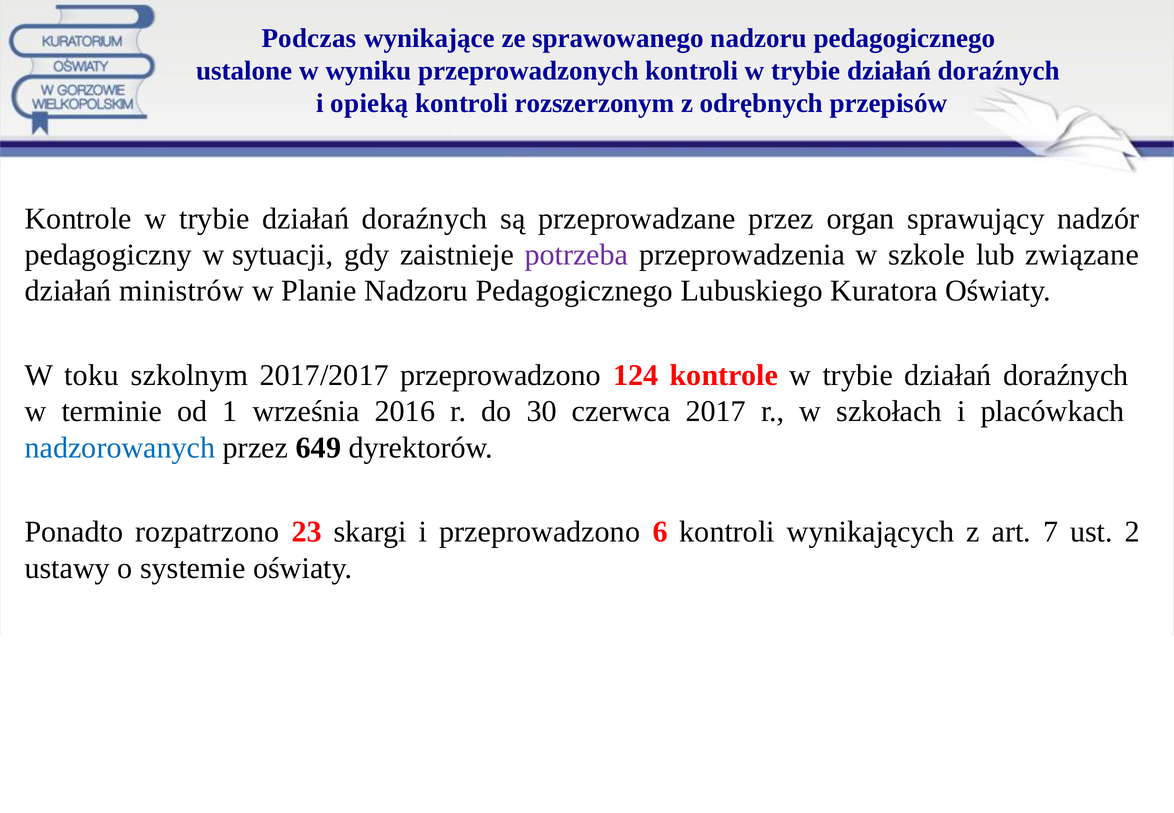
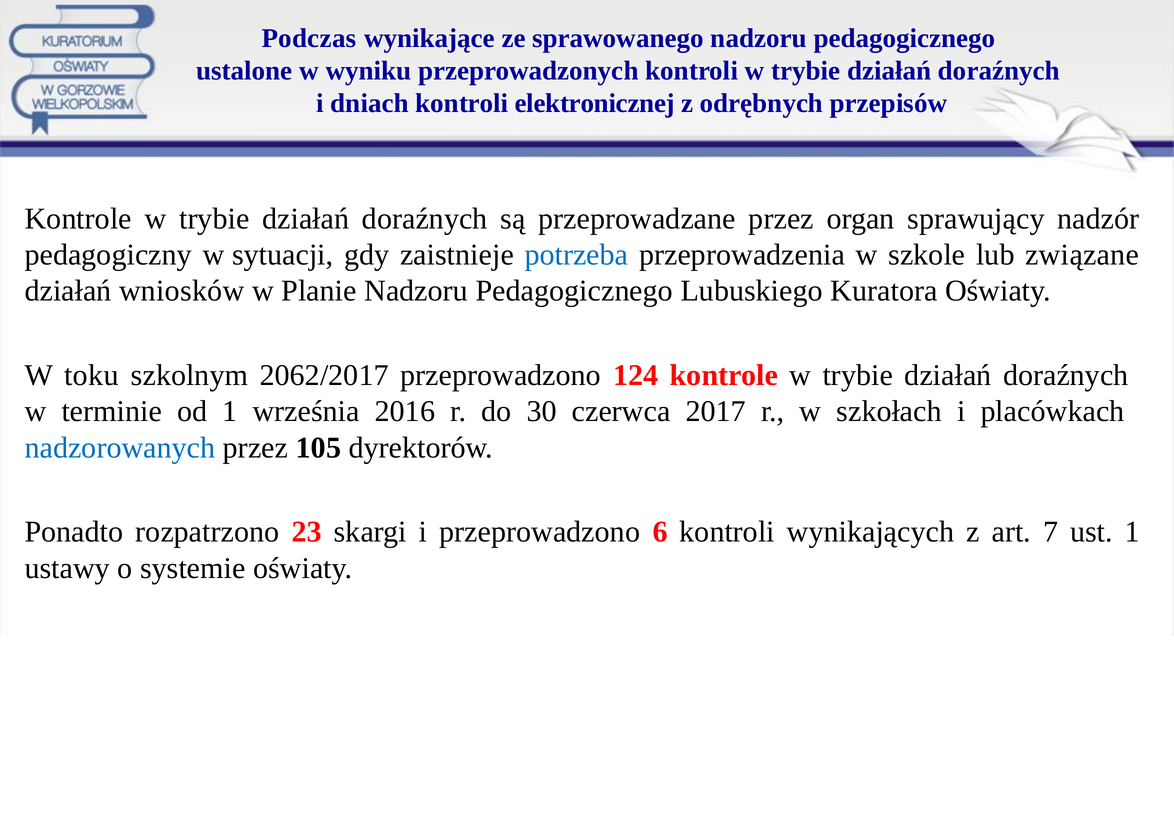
opieką: opieką -> dniach (370, 103)
rozszerzonym: rozszerzonym -> elektronicznej (595, 103)
potrzeba colour: purple -> blue (576, 255)
ministrów: ministrów -> wniosków (182, 291)
2017/2017: 2017/2017 -> 2062/2017 (324, 375)
649: 649 -> 105 (319, 447)
ust 2: 2 -> 1 (1132, 532)
